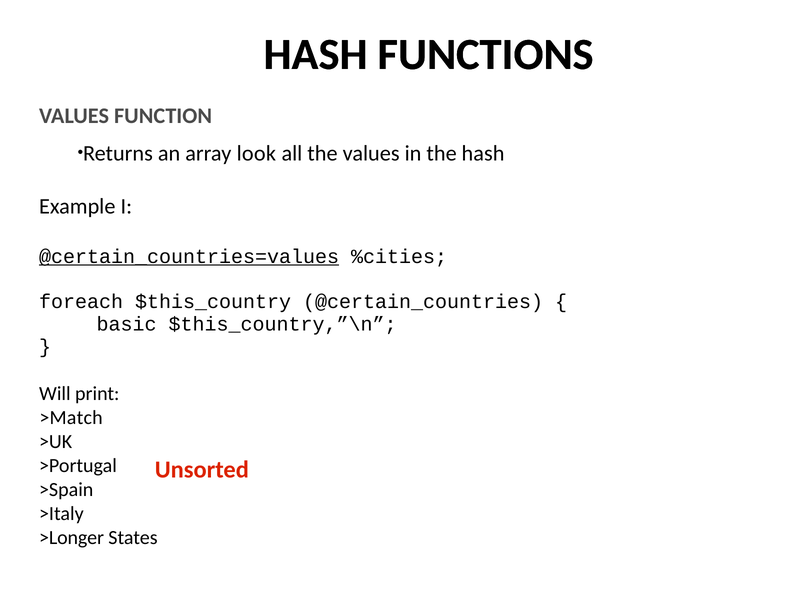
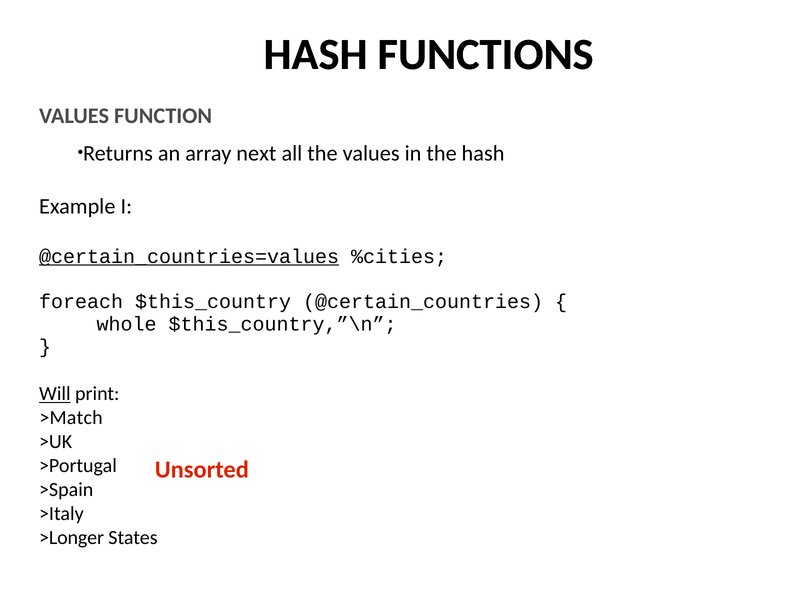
look: look -> next (256, 153)
basic: basic -> whole (127, 324)
Will underline: none -> present (55, 394)
